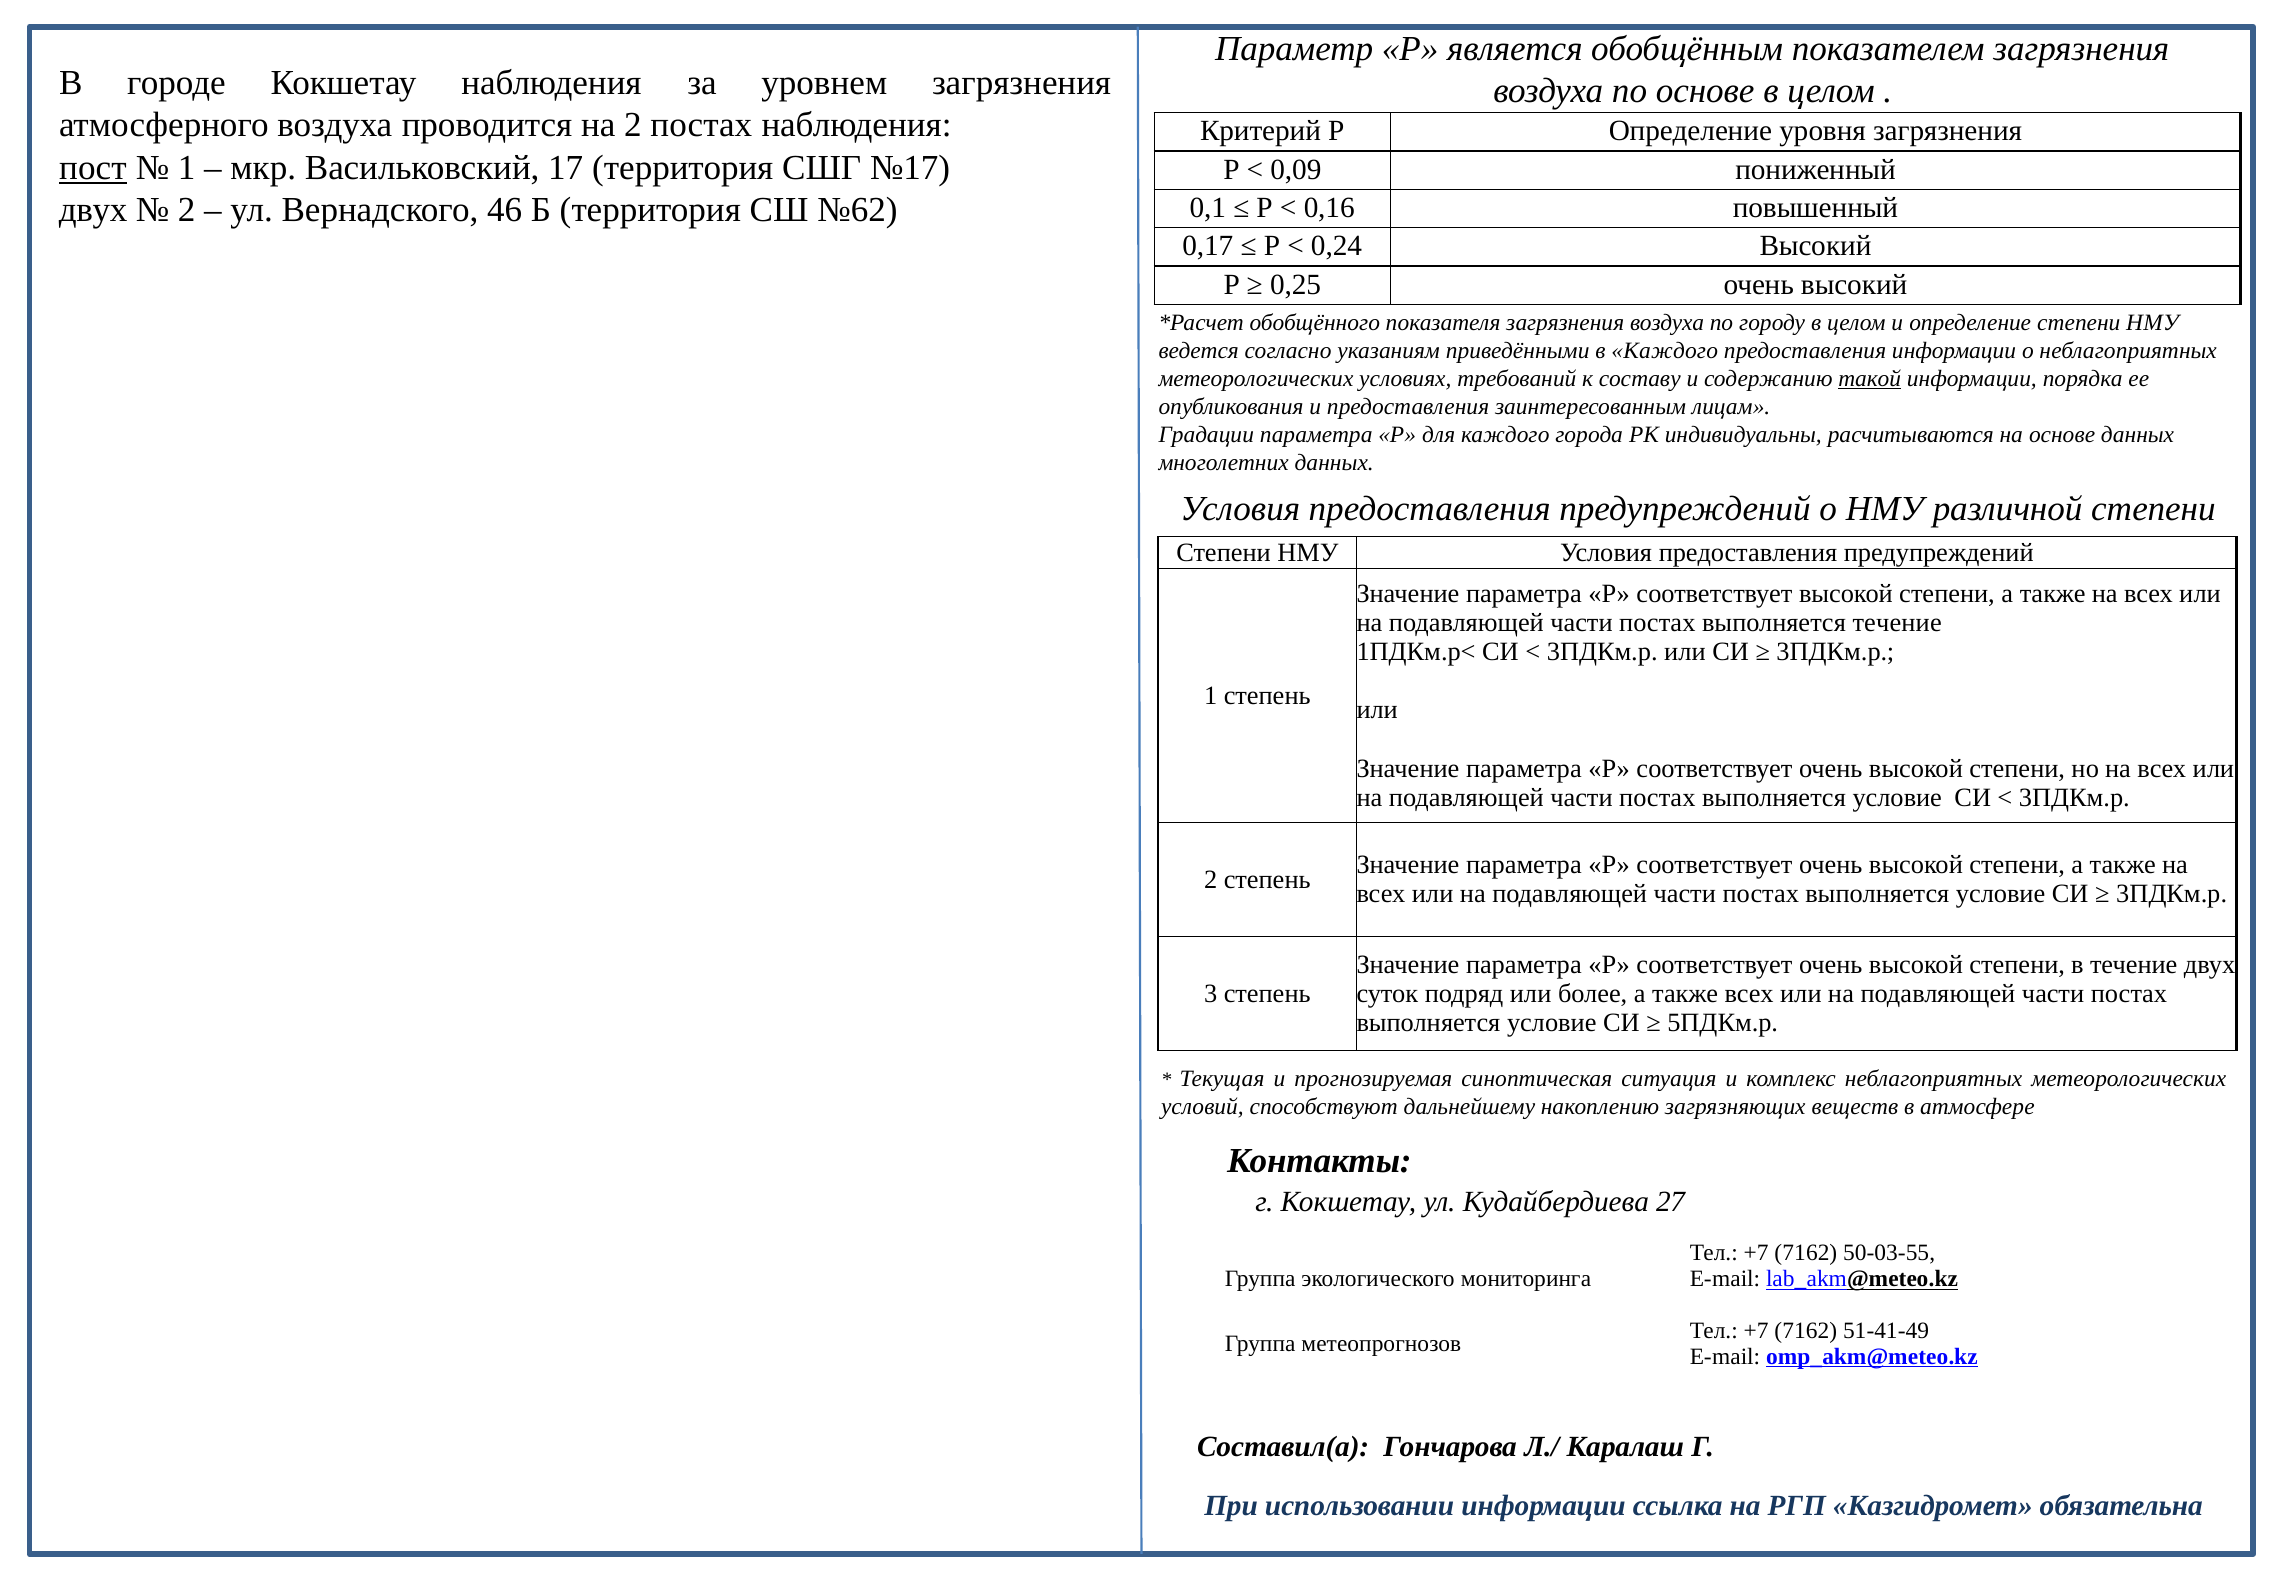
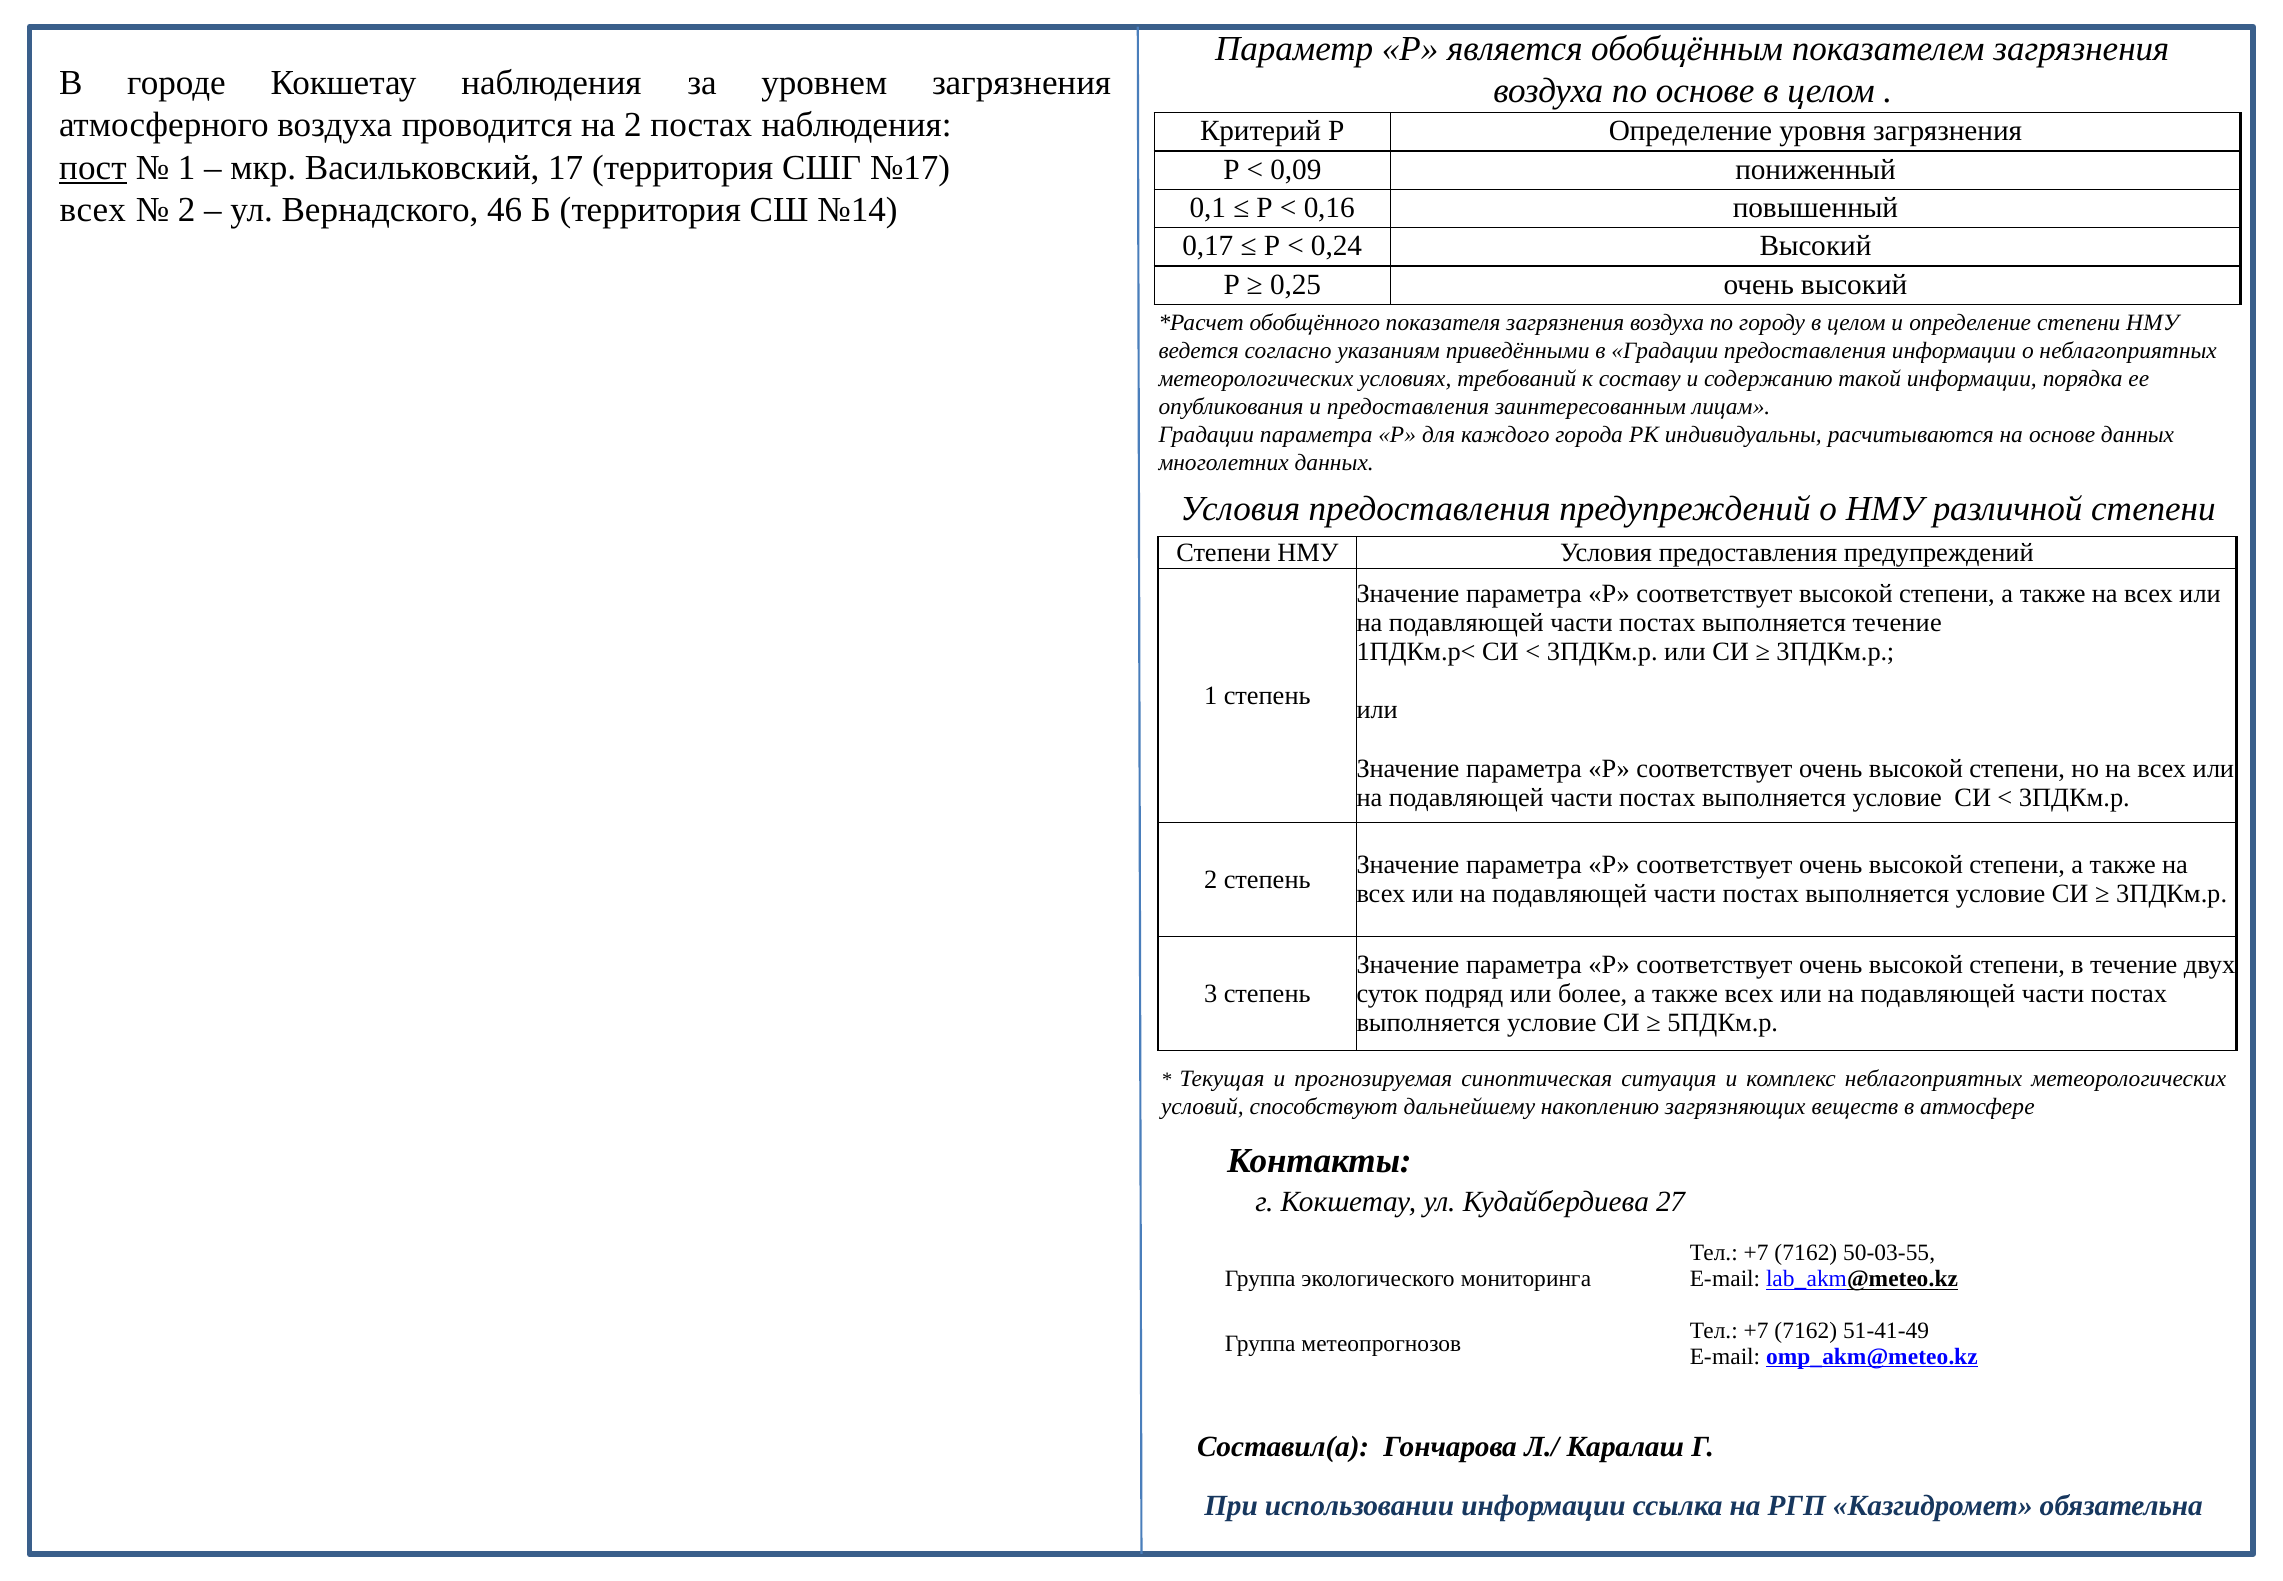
двух: двух -> всех (93, 210)
№62: №62 -> №14 (857, 210)
в Каждого: Каждого -> Градации (1665, 351)
такой underline: present -> none (1870, 379)
